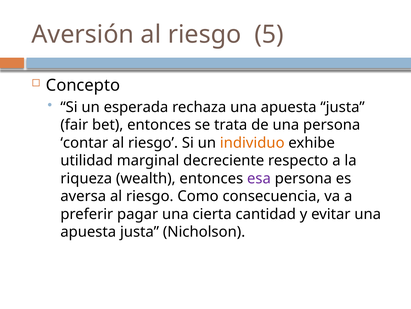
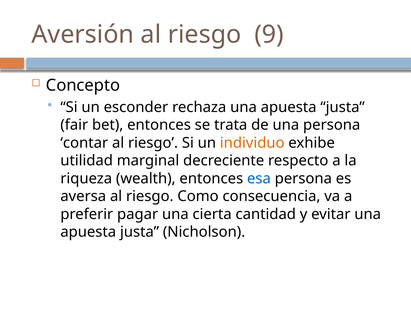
5: 5 -> 9 (269, 34)
esperada: esperada -> esconder (136, 107)
esa colour: purple -> blue (259, 178)
